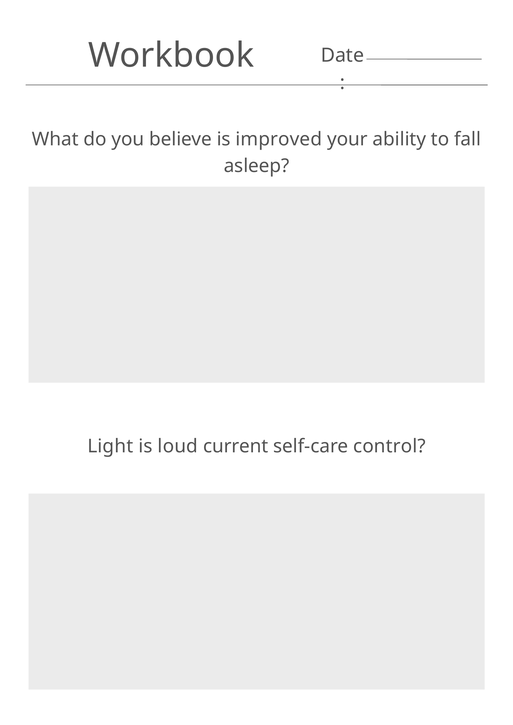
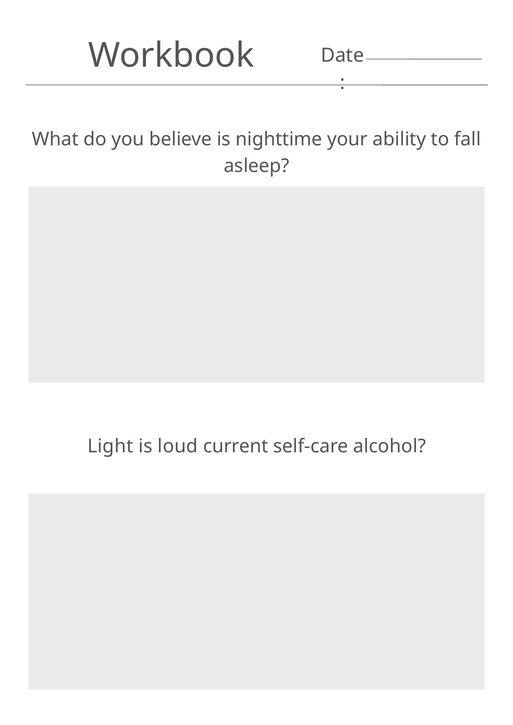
improved: improved -> nighttime (279, 140)
control: control -> alcohol (390, 447)
